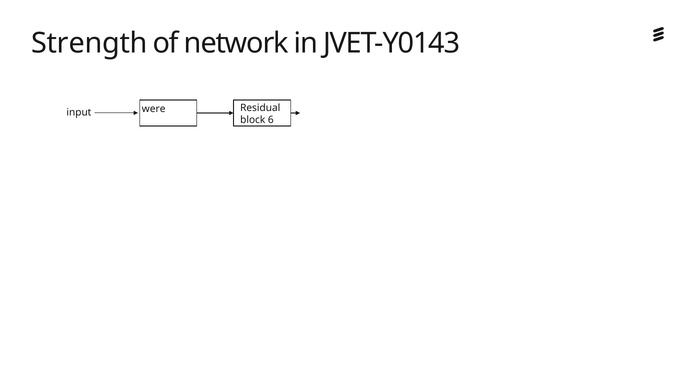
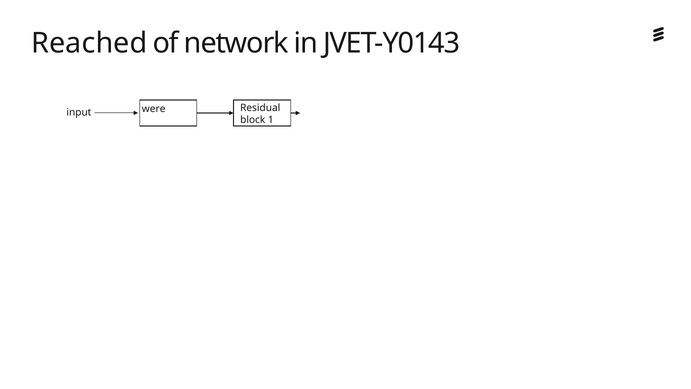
Strength: Strength -> Reached (89, 43)
6: 6 -> 1 (271, 120)
